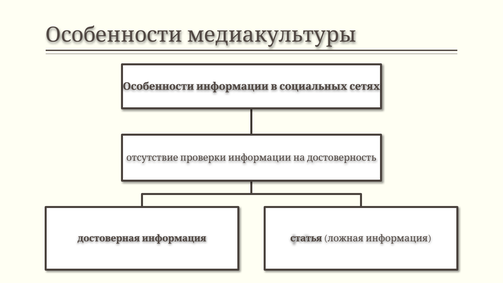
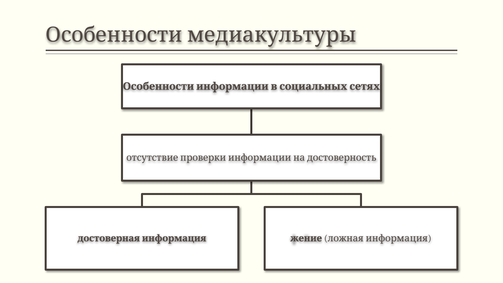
статья: статья -> жение (306, 238)
